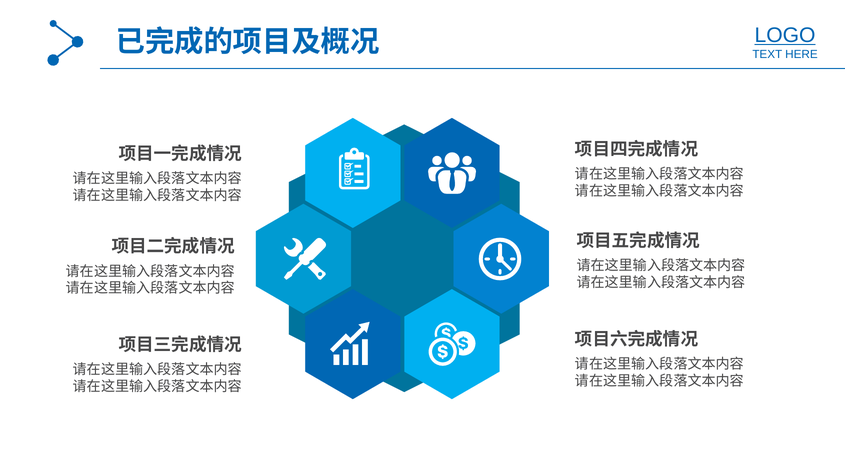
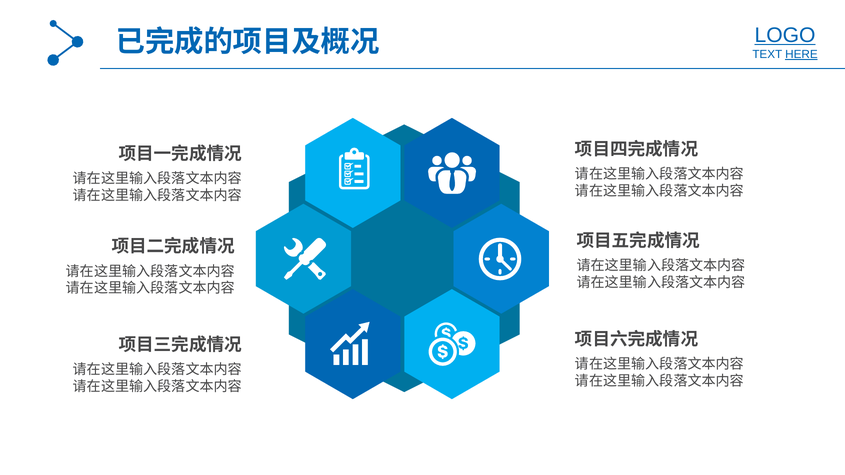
HERE underline: none -> present (801, 55)
